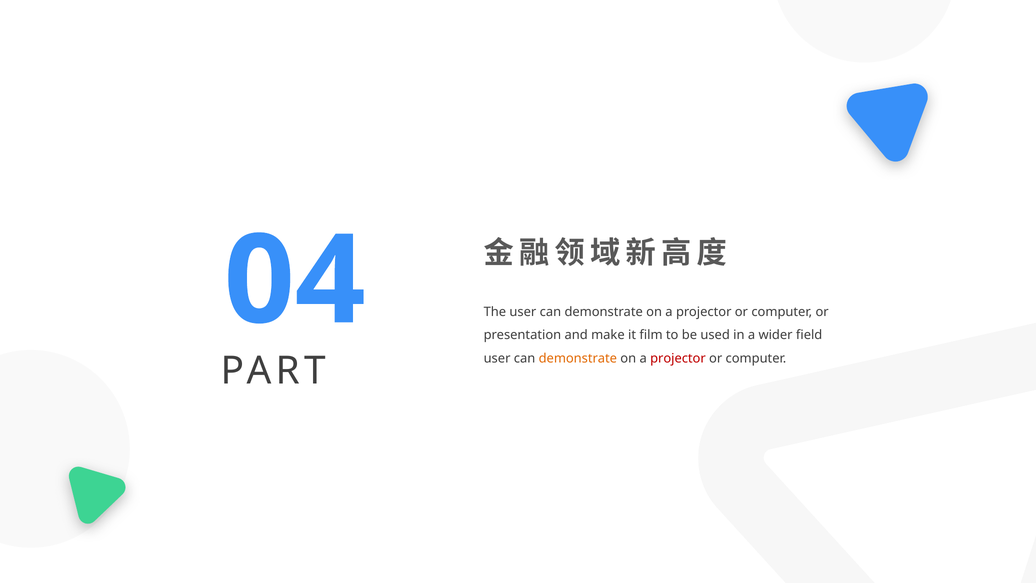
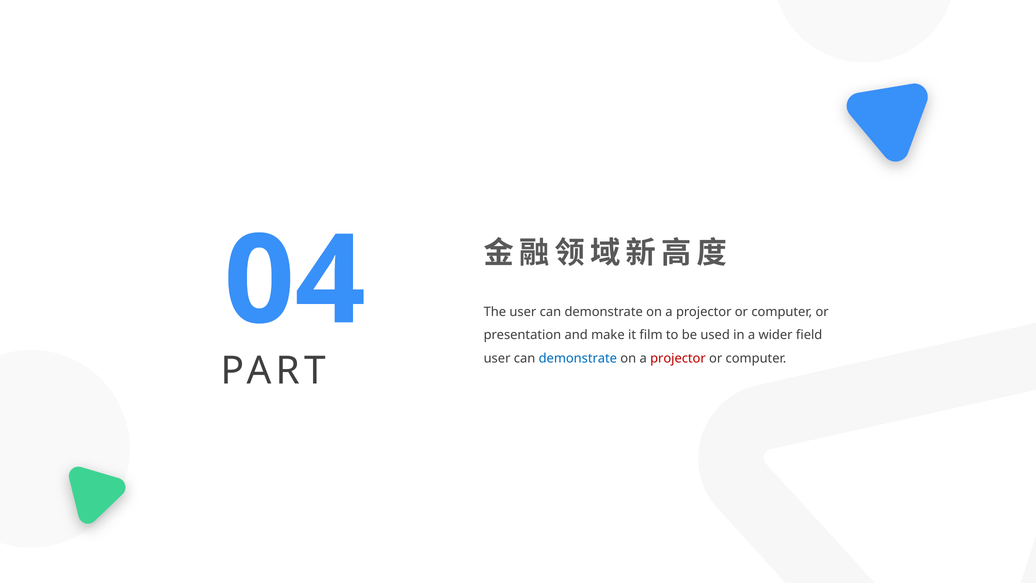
demonstrate colour: orange -> blue (578, 358)
